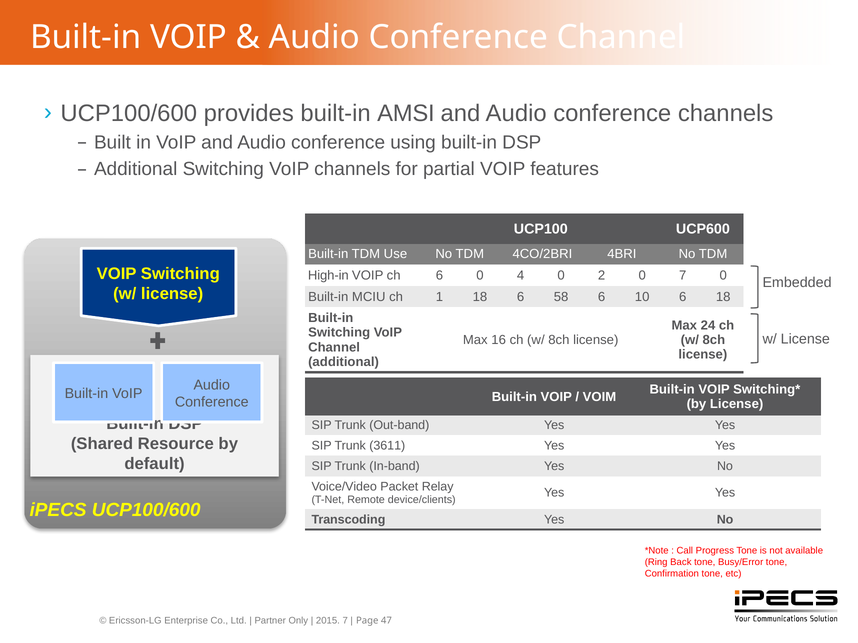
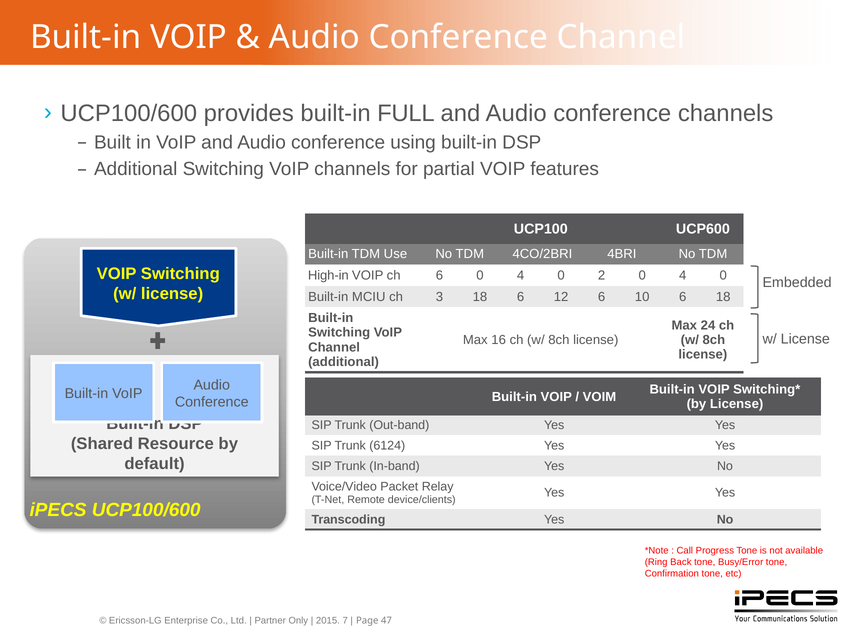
AMSI: AMSI -> FULL (406, 113)
2 0 7: 7 -> 4 (683, 276)
1: 1 -> 3 (439, 297)
58: 58 -> 12 (561, 297)
3611: 3611 -> 6124 (387, 446)
